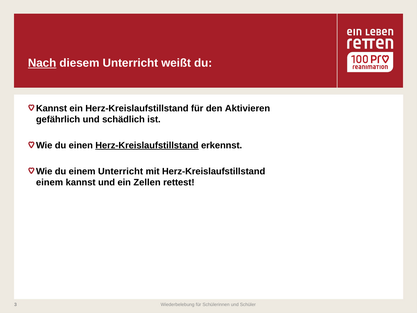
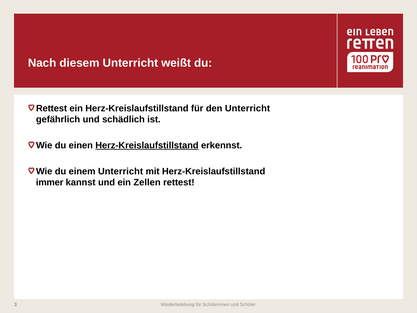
Nach underline: present -> none (42, 63)
Kannst: Kannst -> Rettest (52, 108)
den Aktivieren: Aktivieren -> Unterricht (247, 108)
einem: einem -> immer (50, 182)
